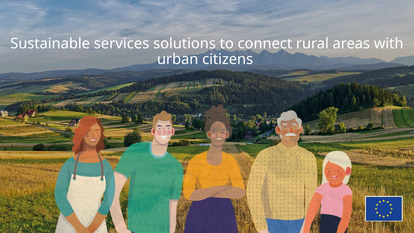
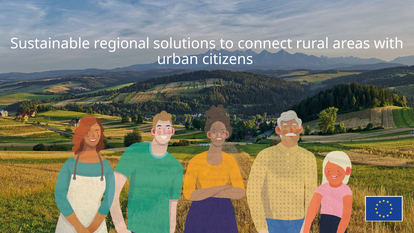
services: services -> regional (122, 44)
